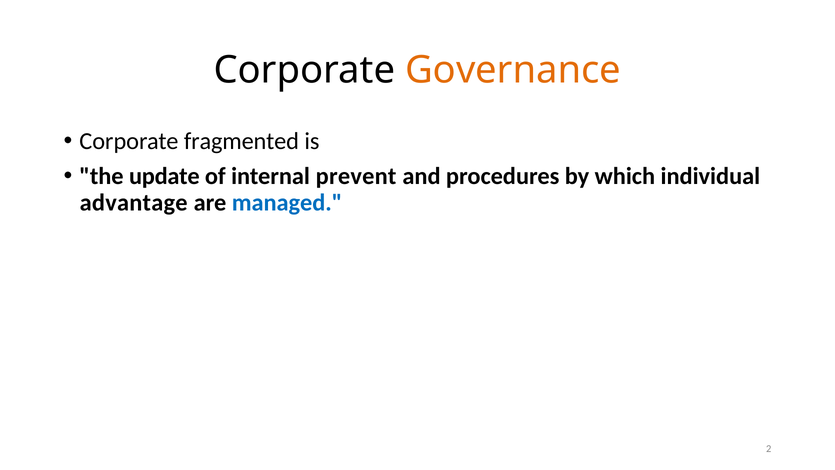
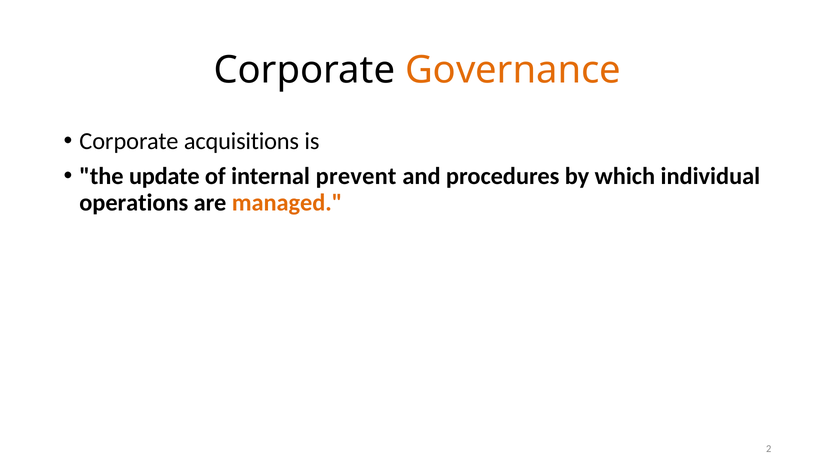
fragmented: fragmented -> acquisitions (241, 141)
advantage: advantage -> operations (134, 202)
managed colour: blue -> orange (287, 202)
